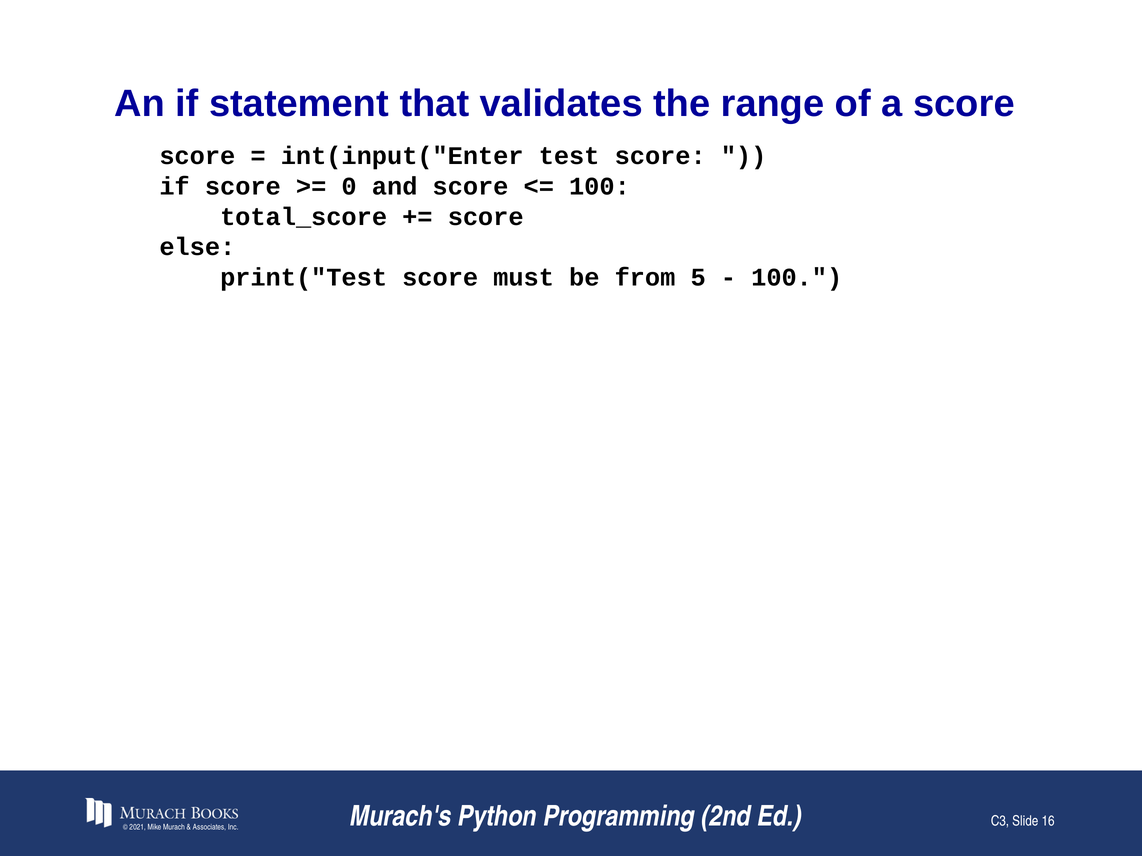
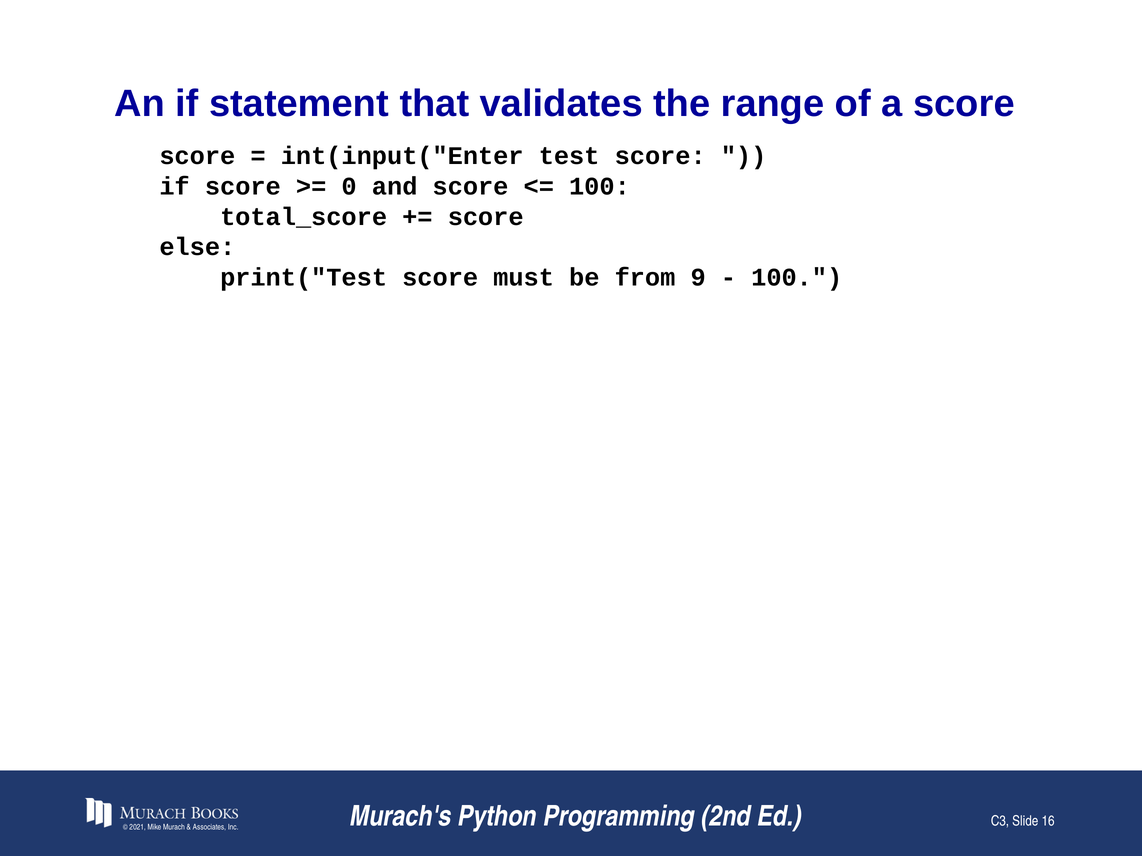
5: 5 -> 9 (698, 278)
